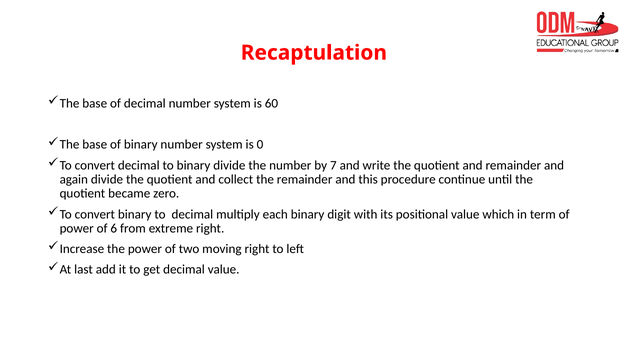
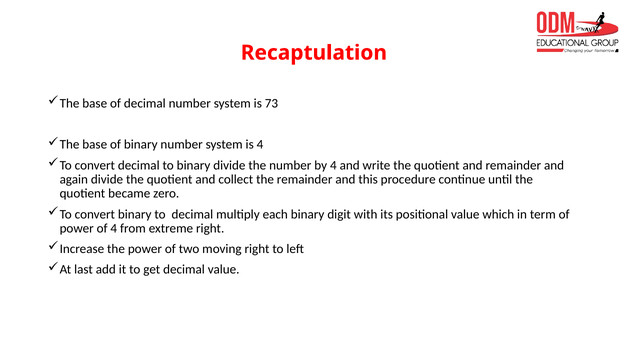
60: 60 -> 73 (271, 103)
is 0: 0 -> 4 (260, 145)
by 7: 7 -> 4 (333, 165)
of 6: 6 -> 4 (114, 228)
